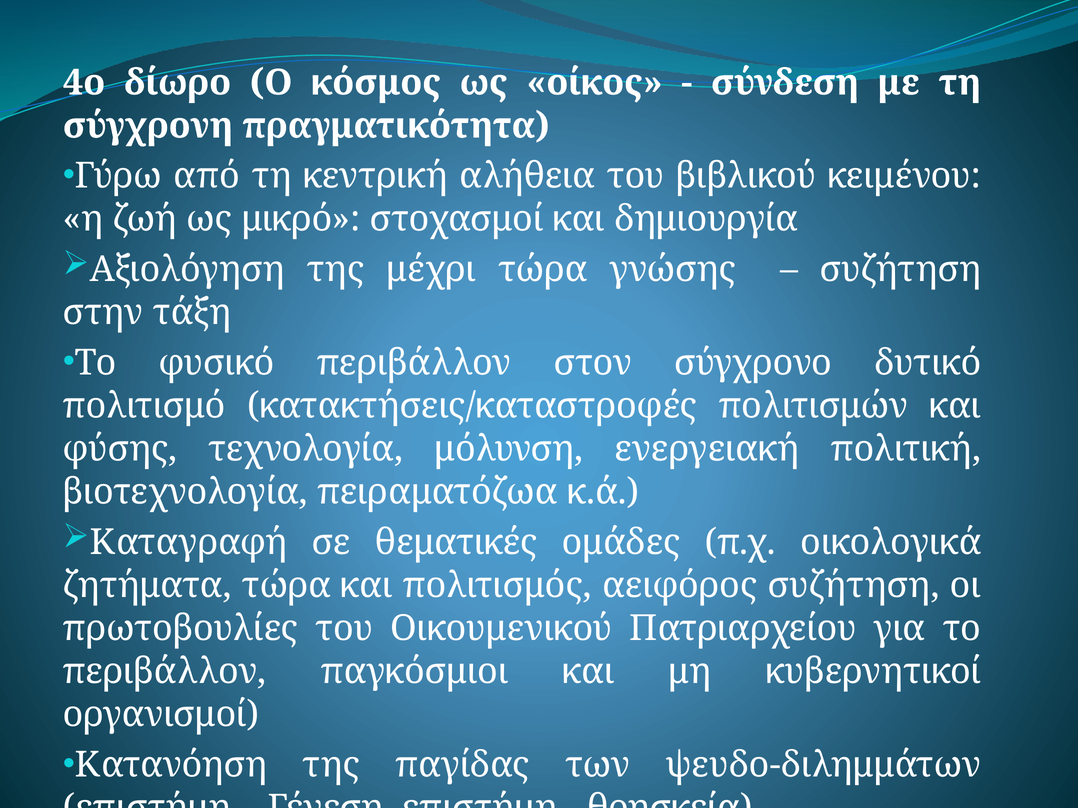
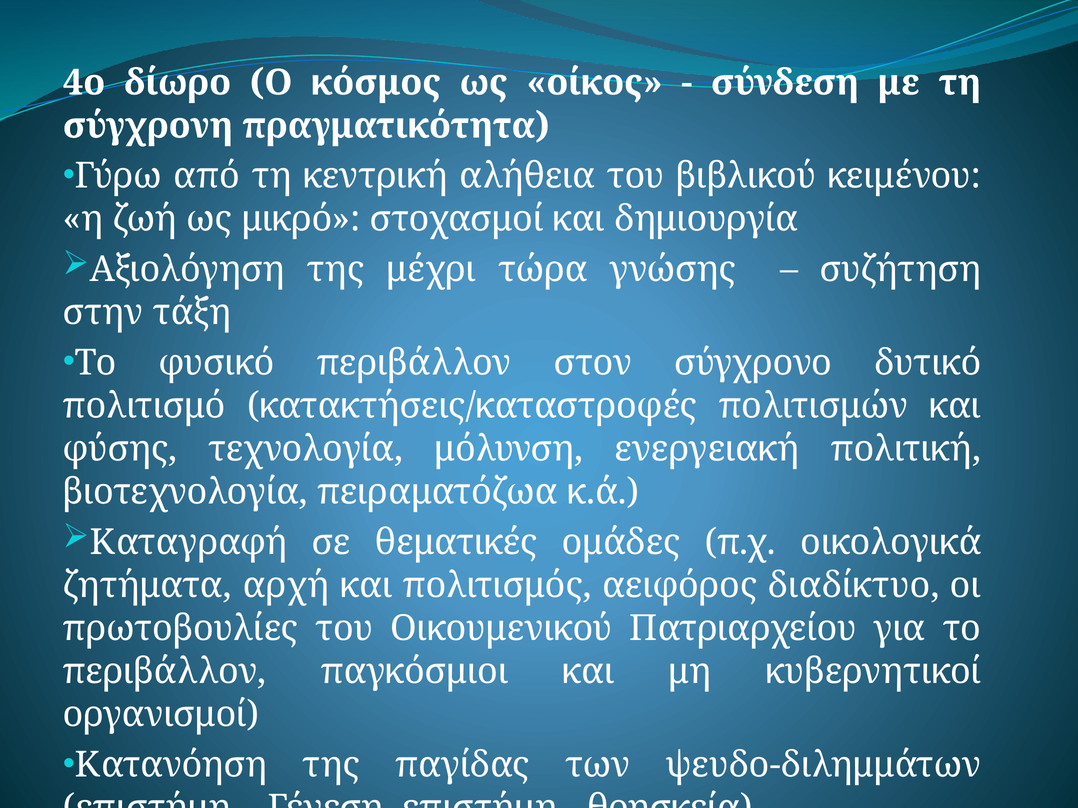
ζητήματα τώρα: τώρα -> αρχή (286, 586)
αειφόρος συζήτηση: συζήτηση -> διαδίκτυο (854, 586)
